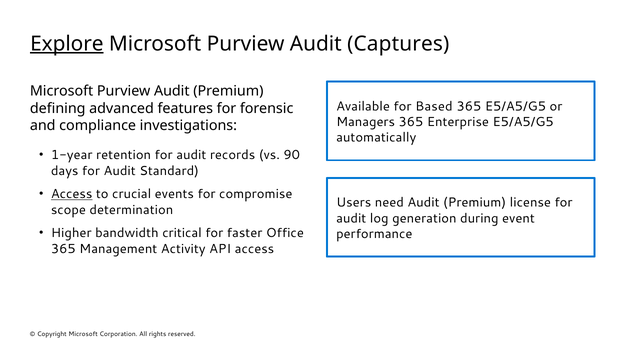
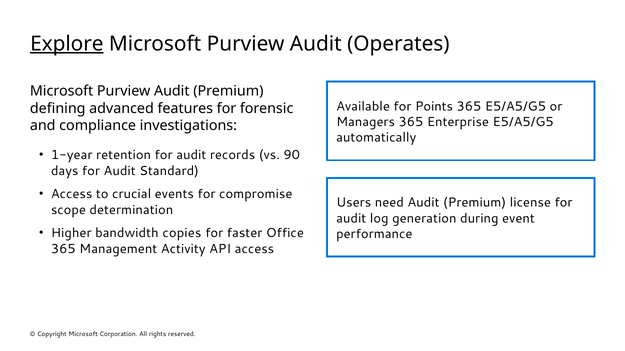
Captures: Captures -> Operates (398, 44)
Based: Based -> Points (434, 106)
Access underline: present -> none (72, 194)
critical: critical -> copies (182, 234)
